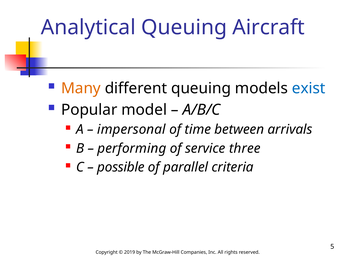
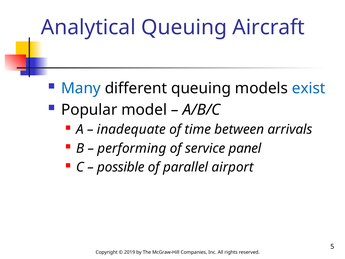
Many colour: orange -> blue (81, 88)
impersonal: impersonal -> inadequate (131, 129)
three: three -> panel (245, 148)
criteria: criteria -> airport (233, 167)
